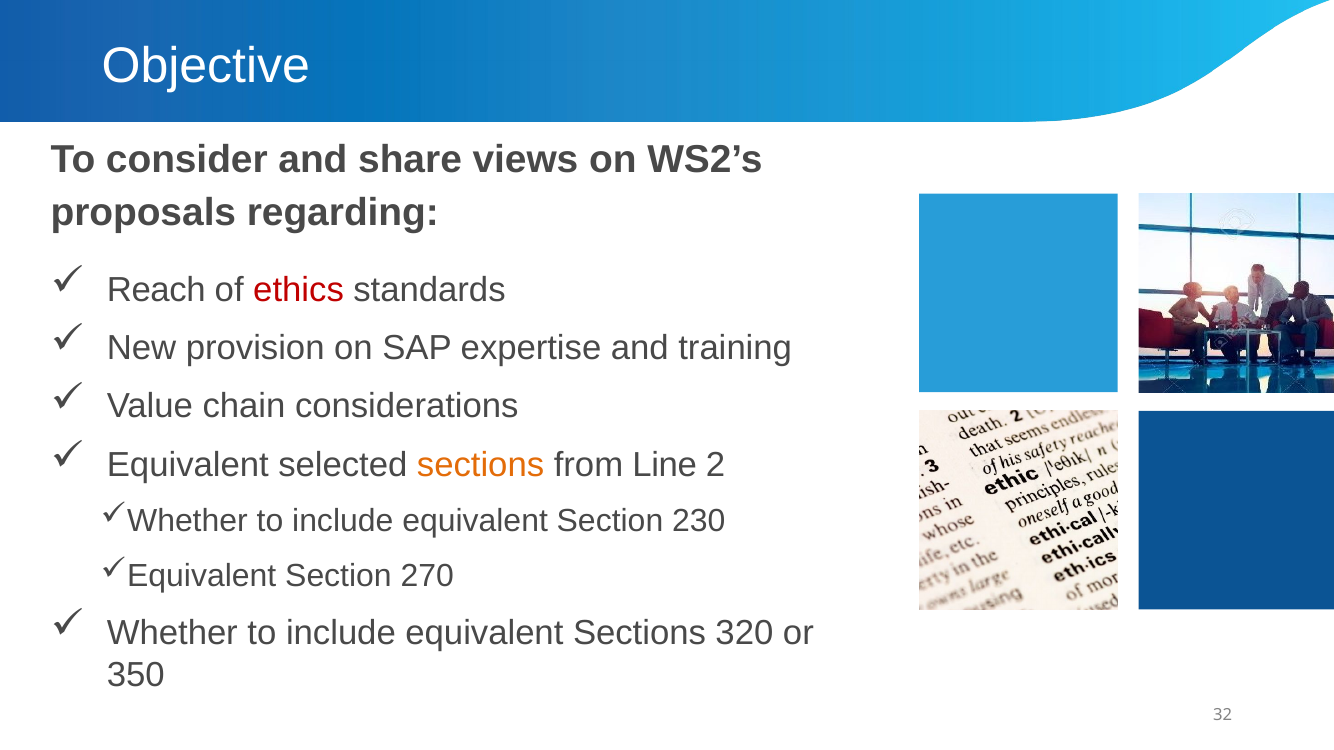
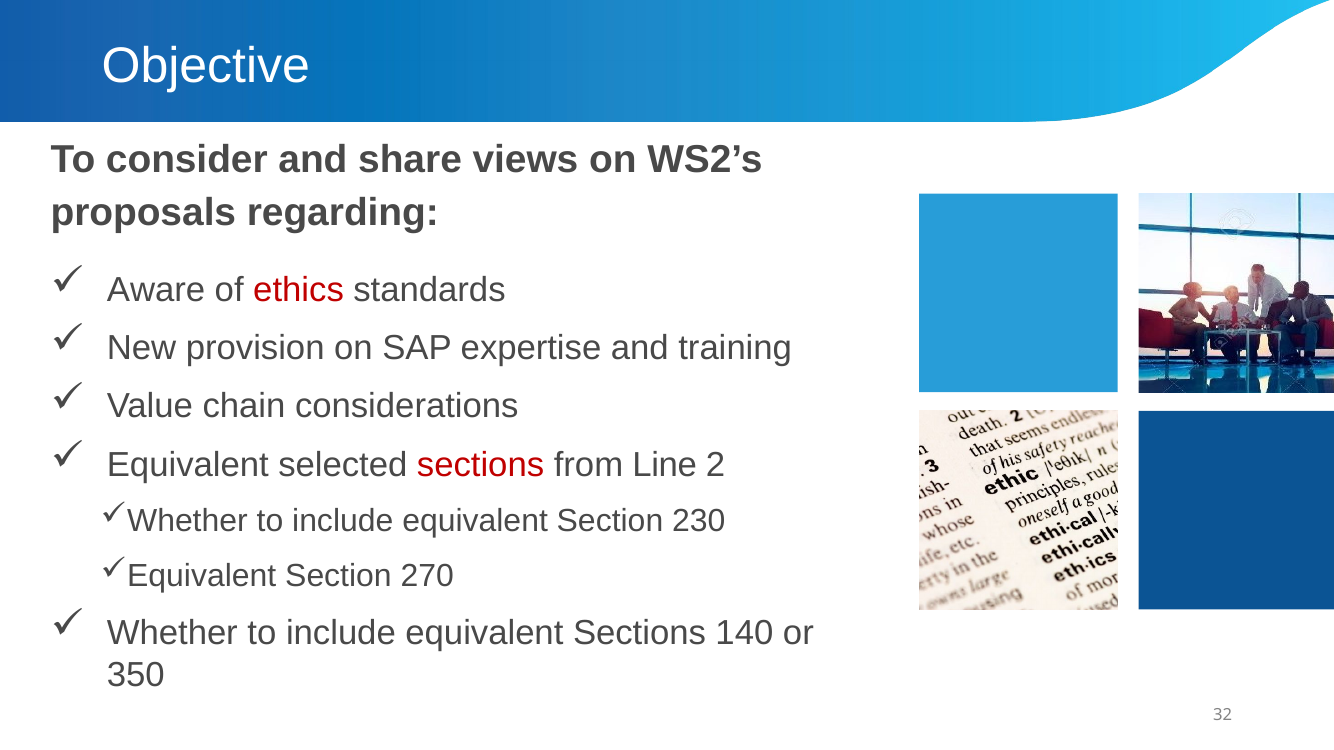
Reach: Reach -> Aware (156, 290)
sections colour: orange -> red (481, 465)
320: 320 -> 140 (744, 634)
